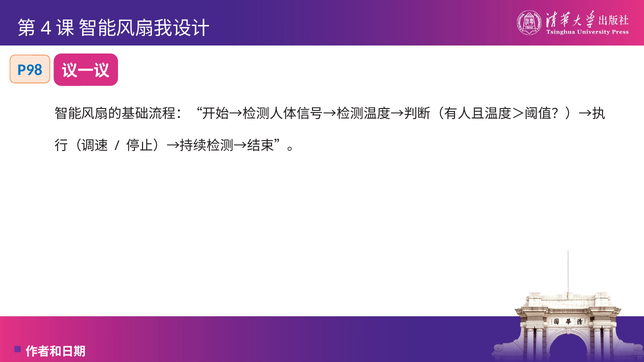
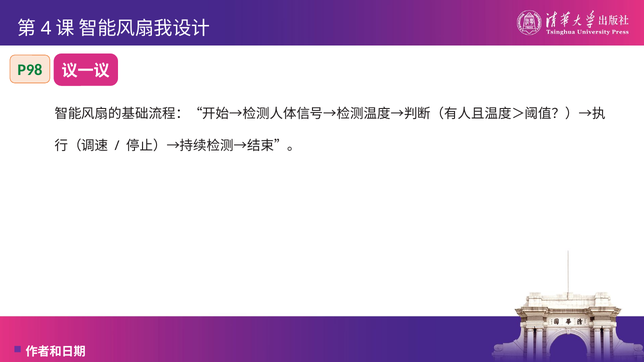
P98 colour: blue -> green (30, 70)
